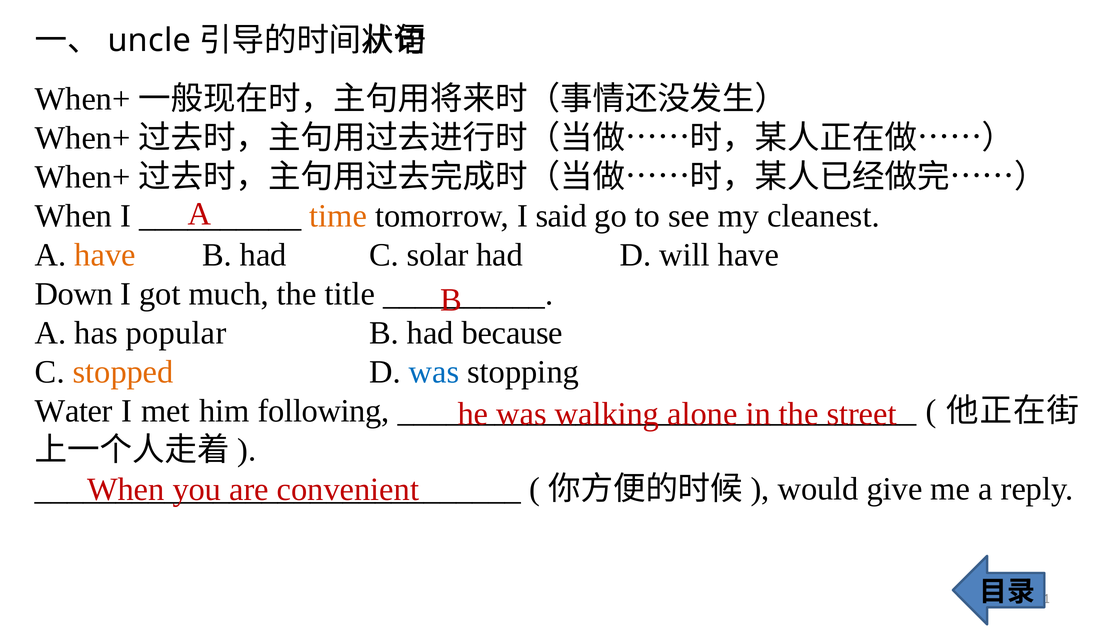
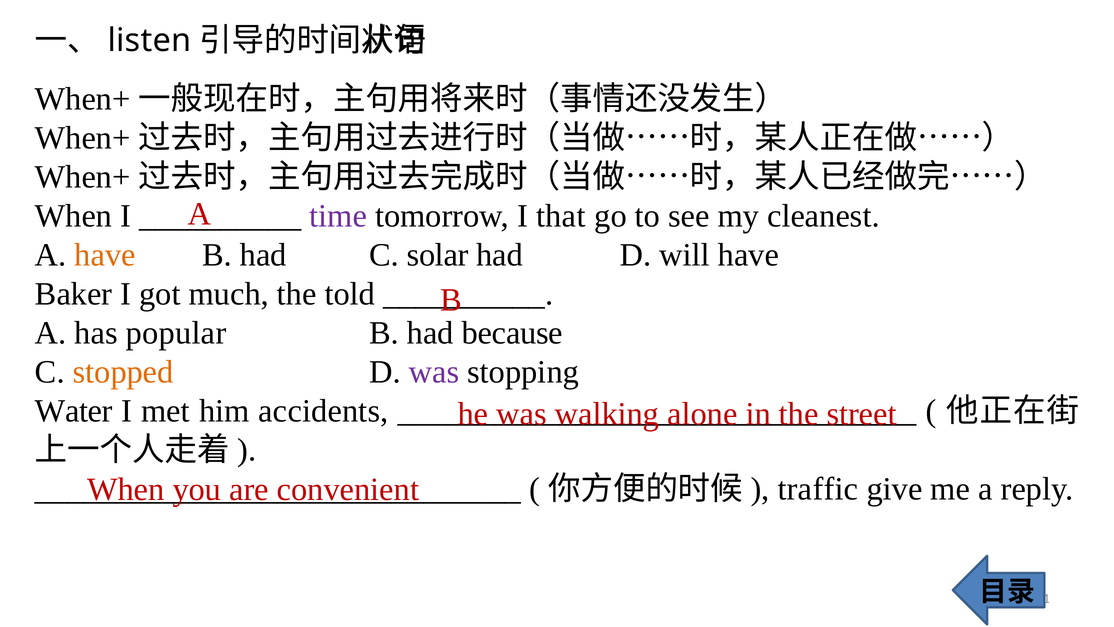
uncle: uncle -> listen (149, 40)
time colour: orange -> purple (338, 216)
said: said -> that (561, 216)
Down: Down -> Baker (74, 294)
title: title -> told (350, 294)
was colour: blue -> purple (434, 372)
following: following -> accidents (323, 411)
would: would -> traffic (818, 489)
